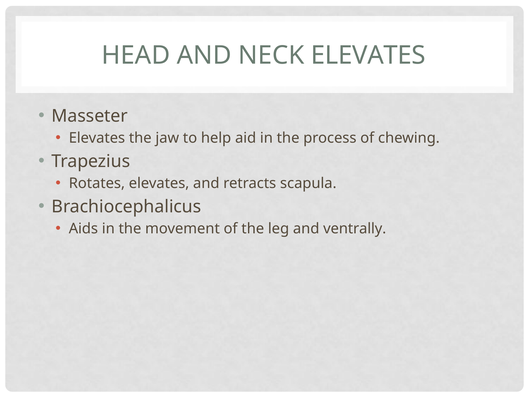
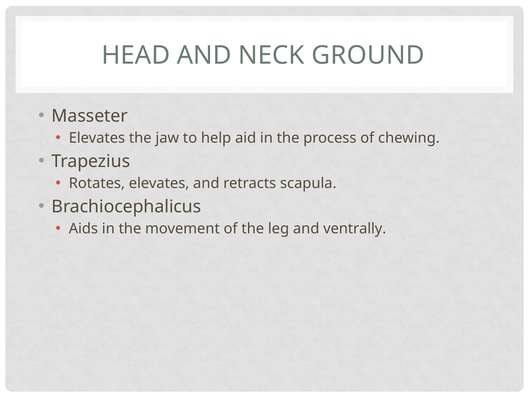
NECK ELEVATES: ELEVATES -> GROUND (368, 55)
